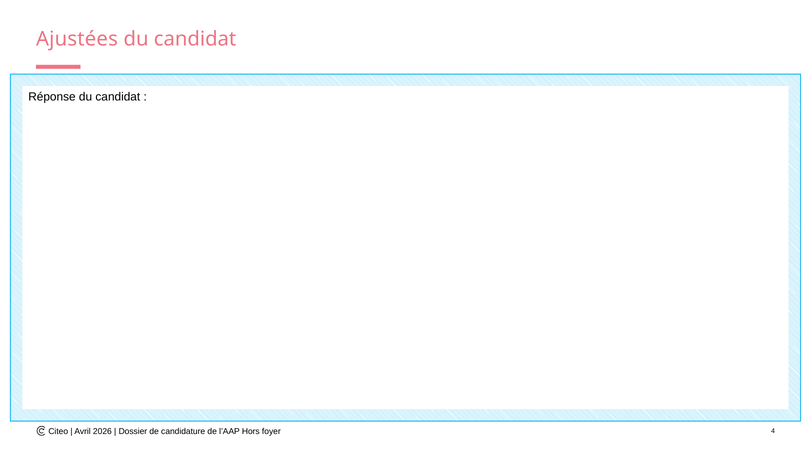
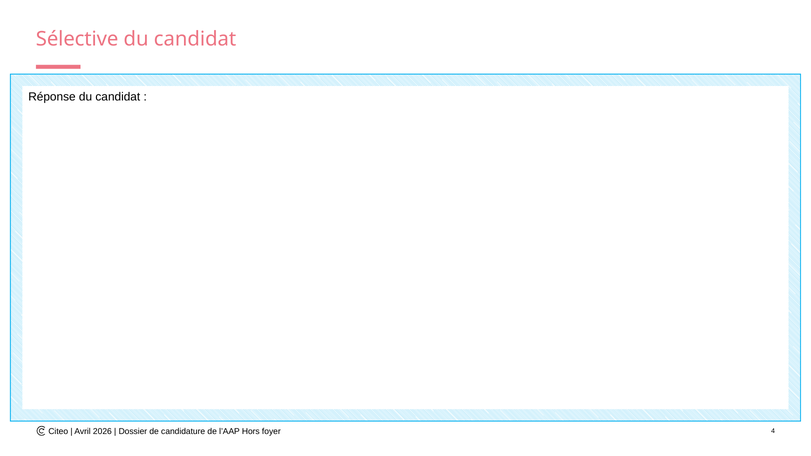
Ajustées: Ajustées -> Sélective (77, 39)
